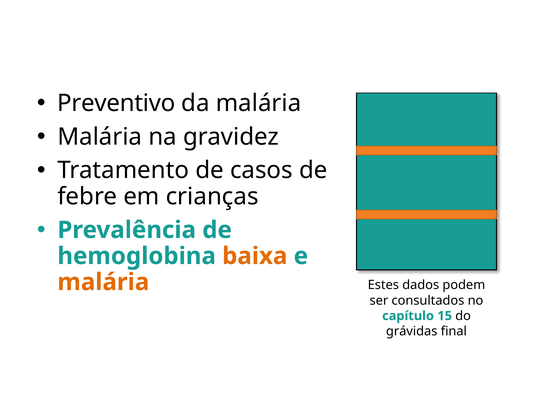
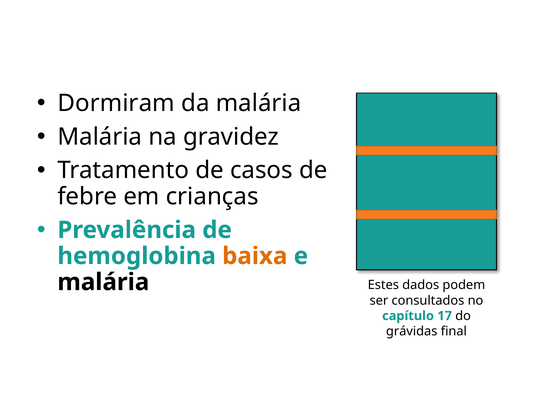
Preventivo: Preventivo -> Dormiram (116, 103)
malária colour: orange -> black (103, 282)
15: 15 -> 17 (445, 315)
